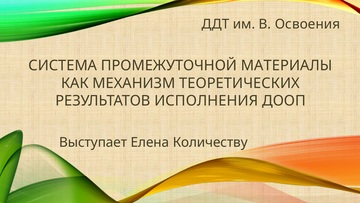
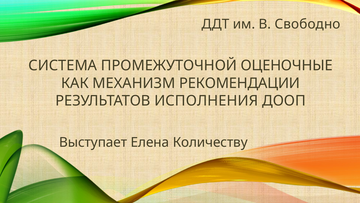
Освоения: Освоения -> Свободно (308, 24)
МАТЕРИАЛЫ: МАТЕРИАЛЫ -> ОЦЕНОЧНЫЕ (287, 65)
ТЕОРЕТИЧЕСКИХ: ТЕОРЕТИЧЕСКИХ -> РЕКОМЕНДАЦИИ (240, 83)
